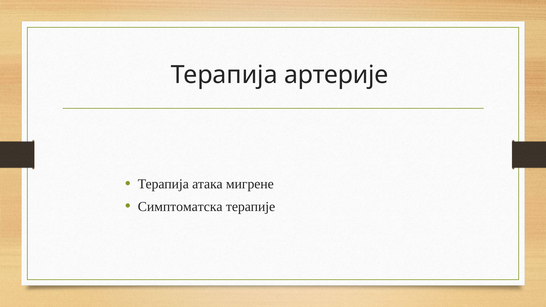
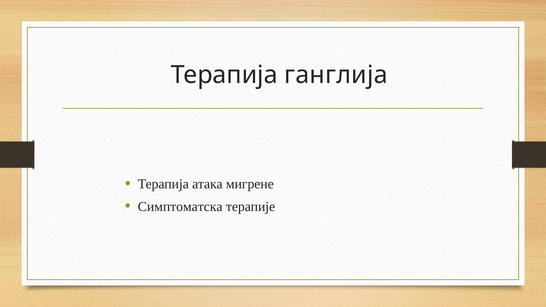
артерије: артерије -> ганглија (336, 75)
